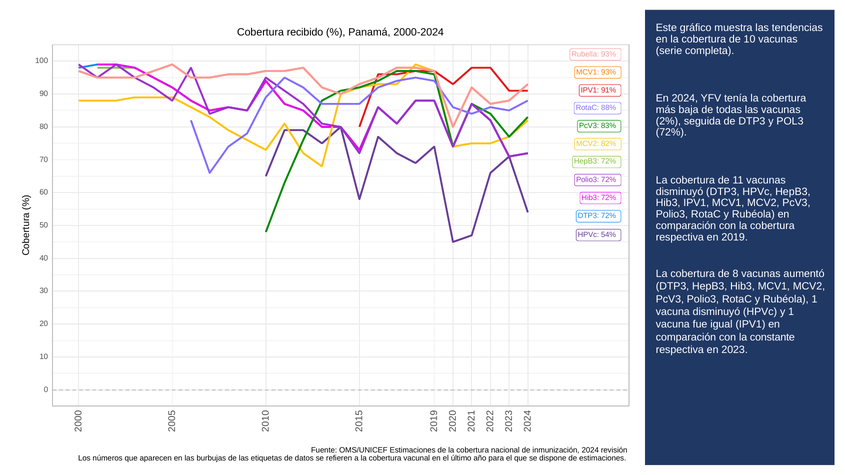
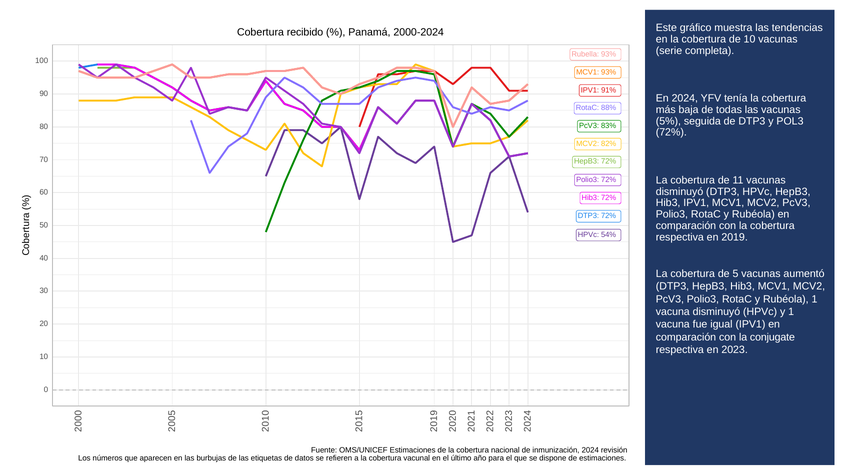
2%: 2% -> 5% (668, 121)
de 8: 8 -> 5 (735, 274)
constante: constante -> conjugate (772, 337)
